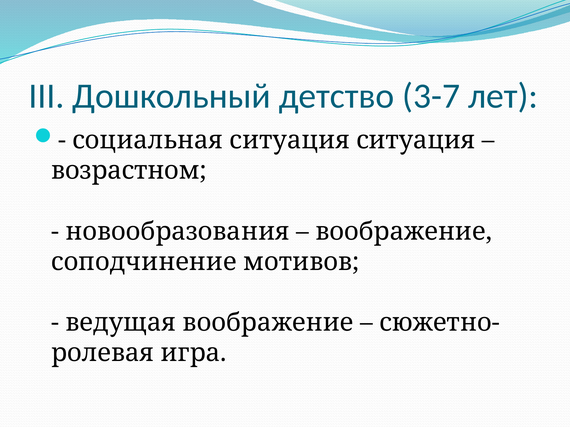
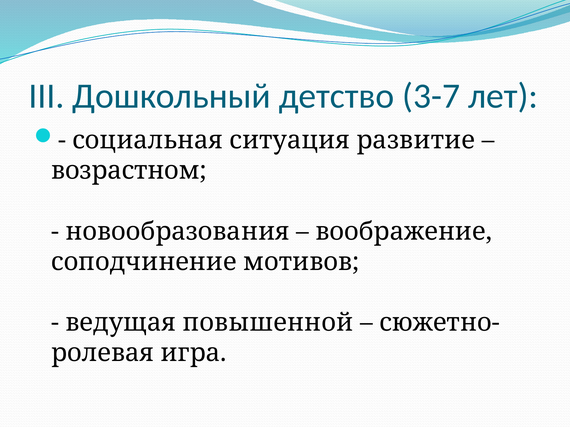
ситуация ситуация: ситуация -> развитие (416, 140)
ведущая воображение: воображение -> повышенной (268, 323)
